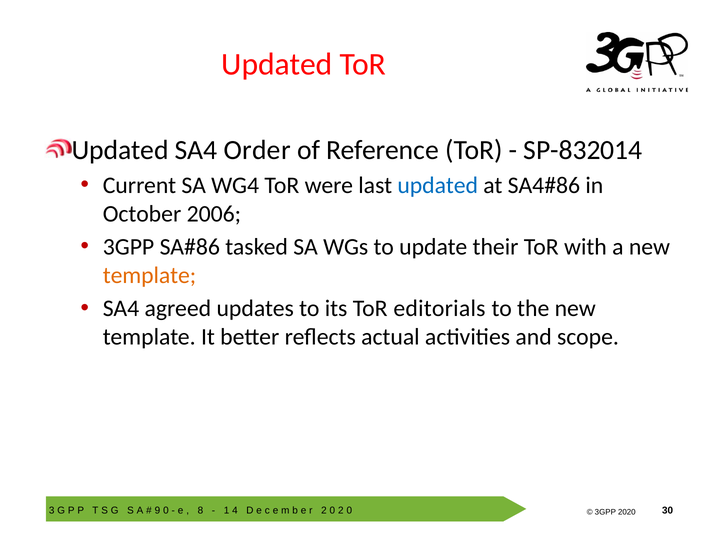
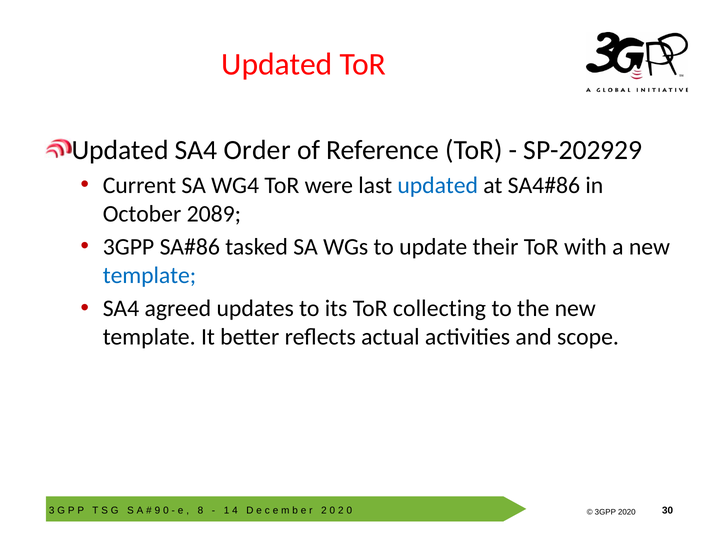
SP-832014: SP-832014 -> SP-202929 (583, 150)
2006: 2006 -> 2089 (214, 214)
template colour: orange -> blue (149, 275)
editorials: editorials -> collecting (440, 309)
